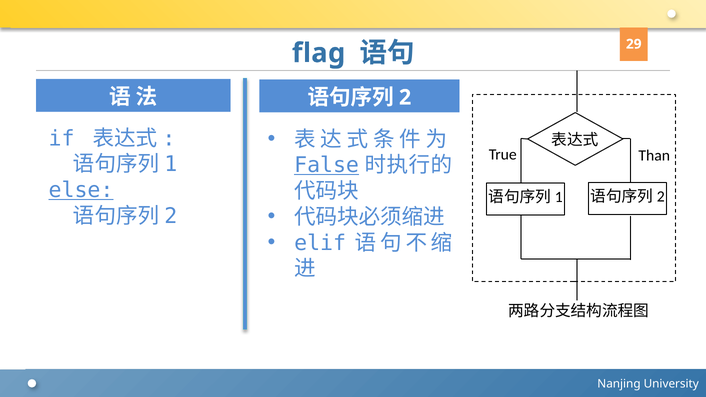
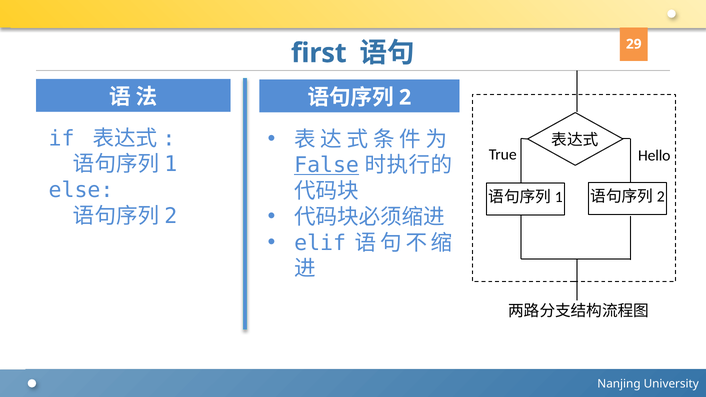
flag: flag -> first (319, 53)
Than: Than -> Hello (654, 156)
else underline: present -> none (81, 190)
